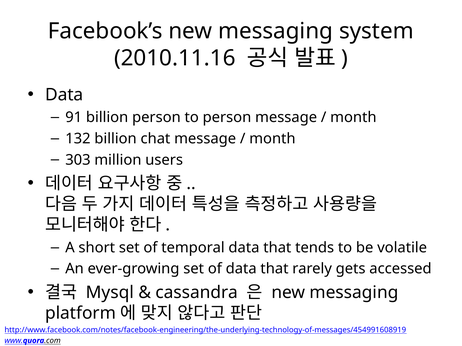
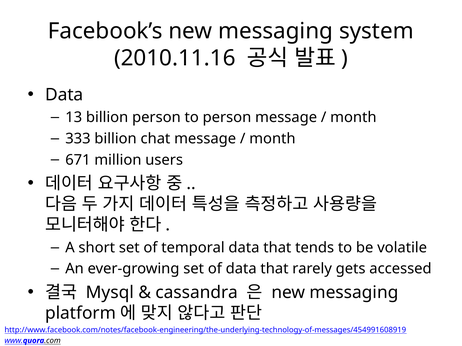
91: 91 -> 13 (74, 117)
132: 132 -> 333 (78, 139)
303: 303 -> 671 (78, 160)
